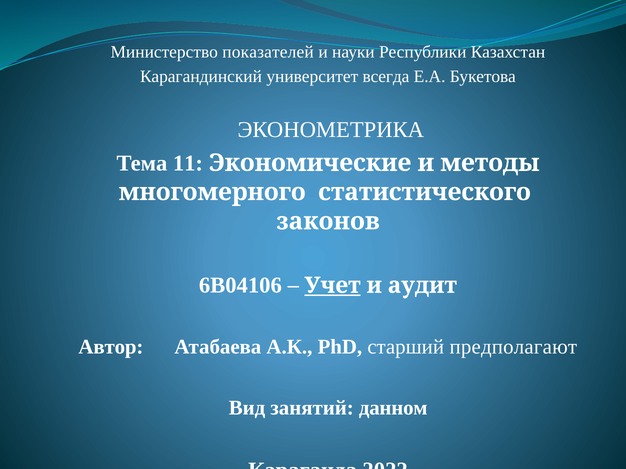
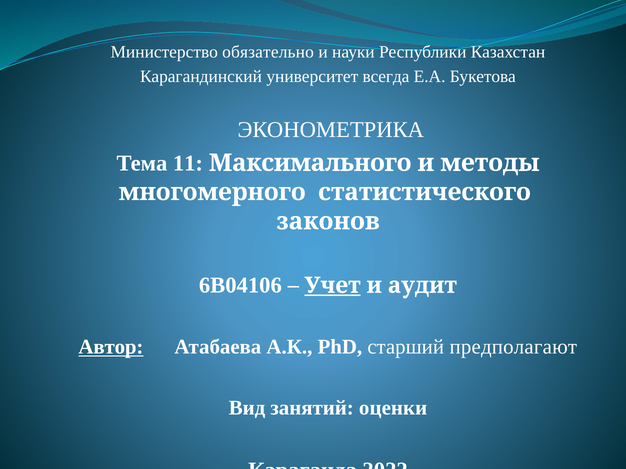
показателей: показателей -> обязательно (268, 52)
Экономические: Экономические -> Максимального (310, 163)
Автор underline: none -> present (111, 347)
данном: данном -> оценки (393, 408)
